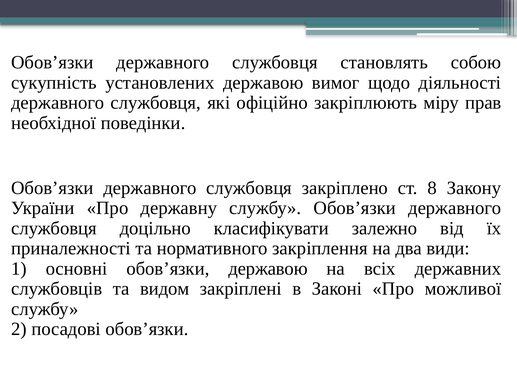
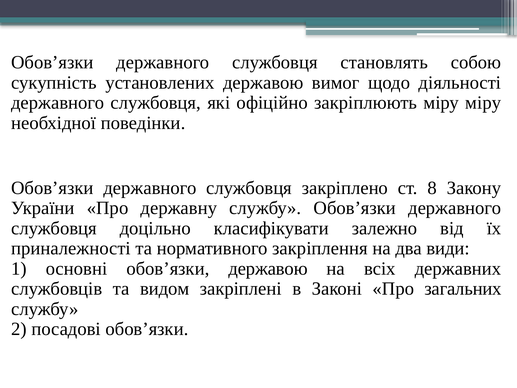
міру прав: прав -> міру (483, 103)
можливої: можливої -> загальних (463, 288)
